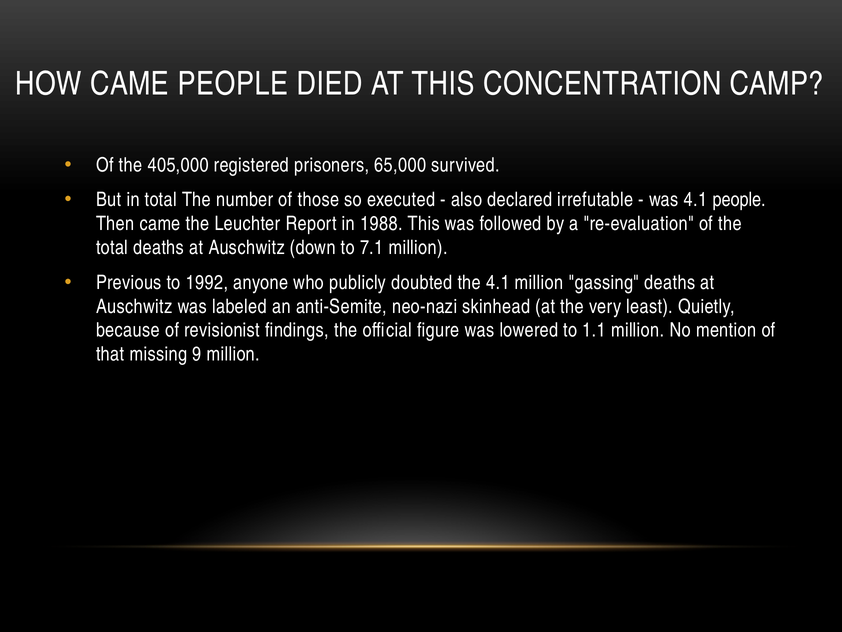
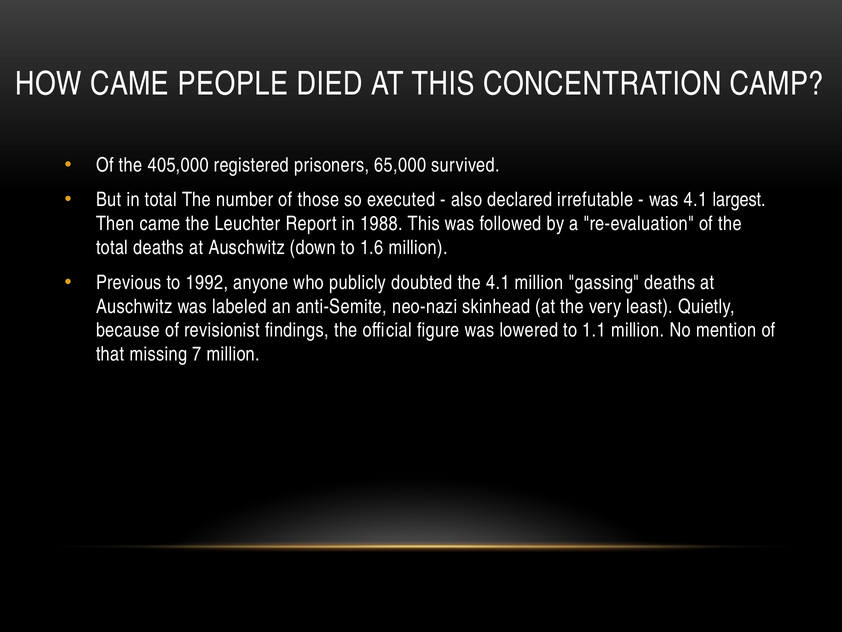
4.1 people: people -> largest (739, 200)
7.1: 7.1 -> 1.6 (372, 247)
9: 9 -> 7 (197, 354)
